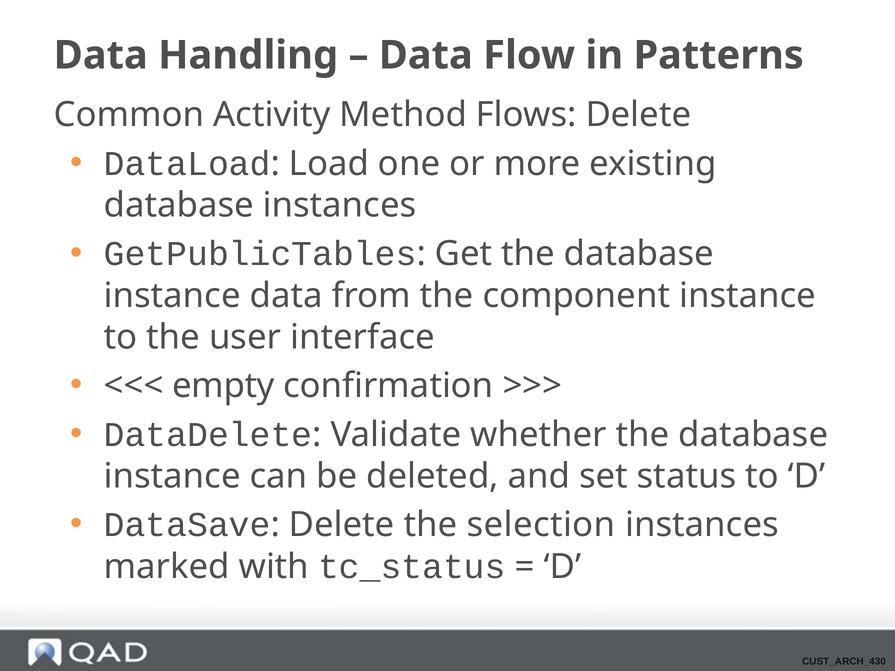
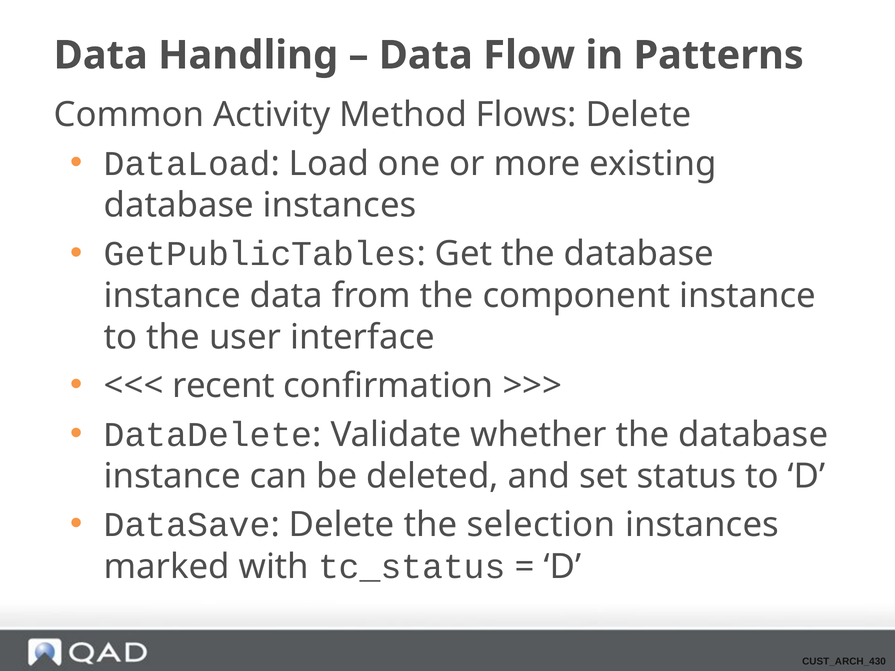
empty: empty -> recent (223, 386)
